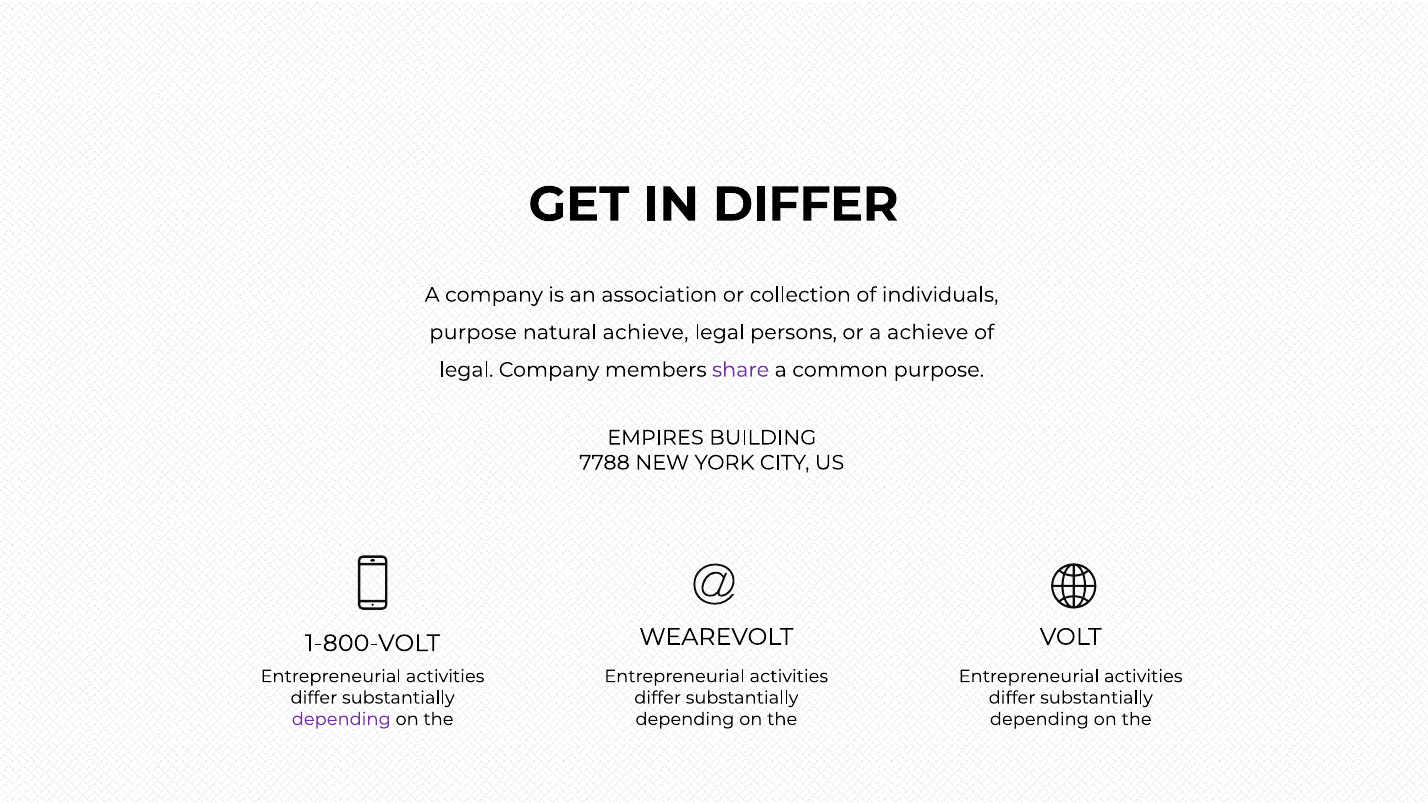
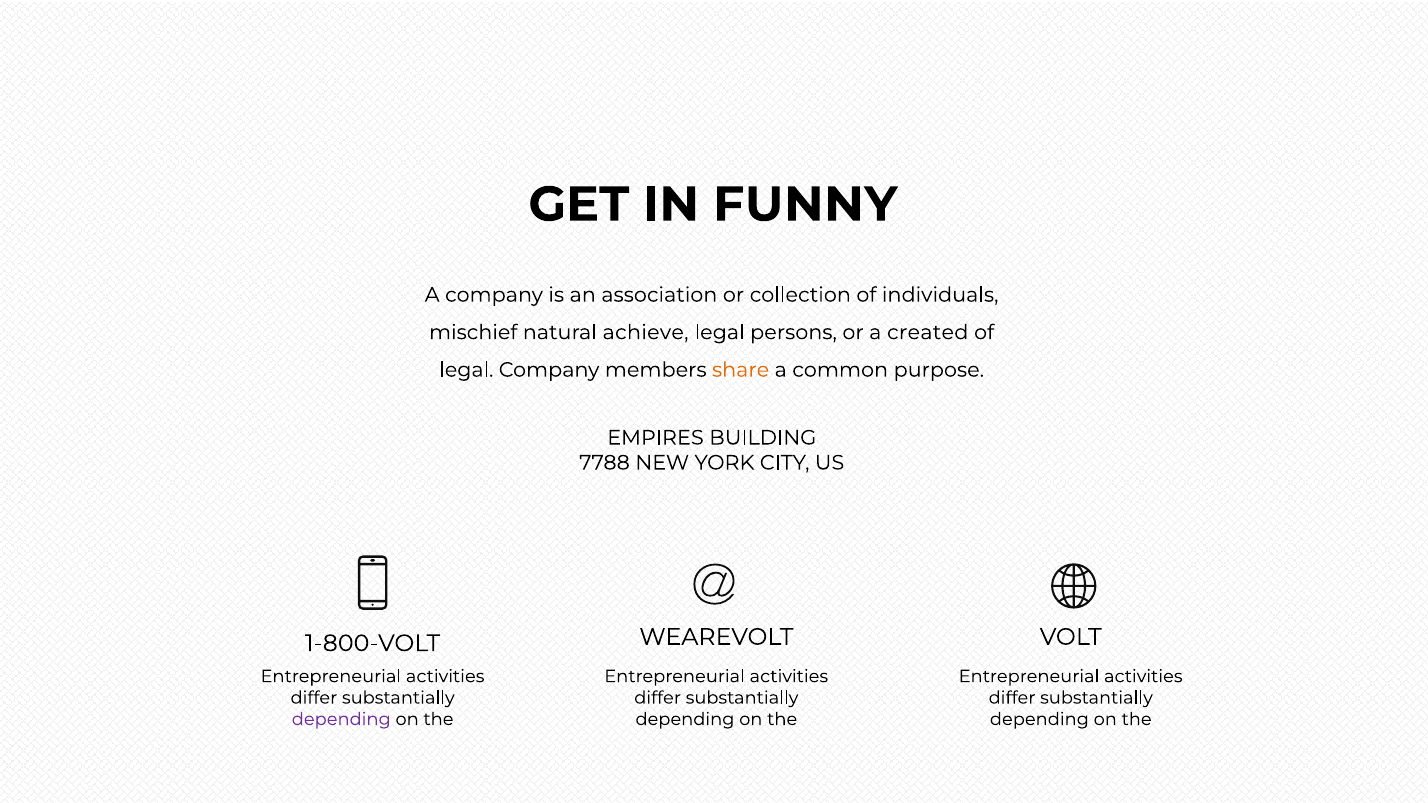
IN DIFFER: DIFFER -> FUNNY (805, 205)
purpose: purpose -> mischief (473, 333)
a achieve: achieve -> created (928, 333)
share colour: purple -> orange (741, 370)
